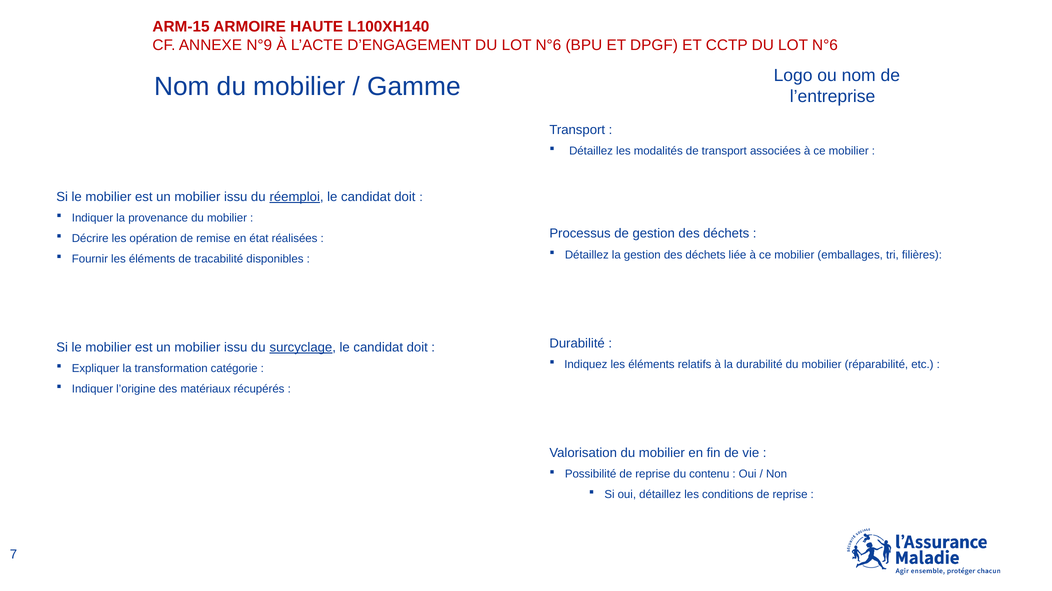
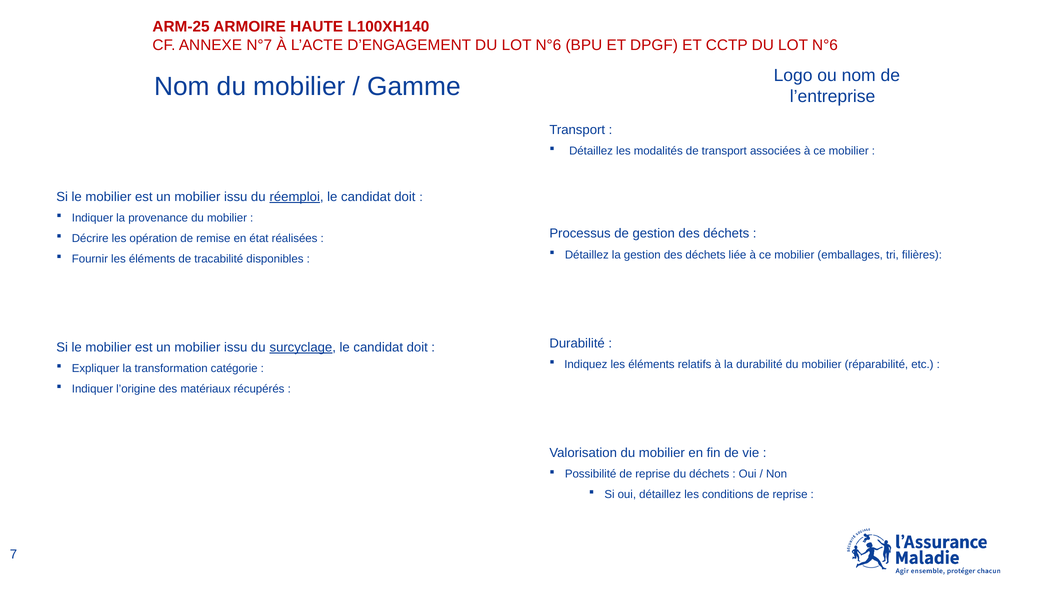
ARM-15: ARM-15 -> ARM-25 (181, 27)
N°9: N°9 -> N°7 (259, 45)
du contenu: contenu -> déchets (709, 475)
